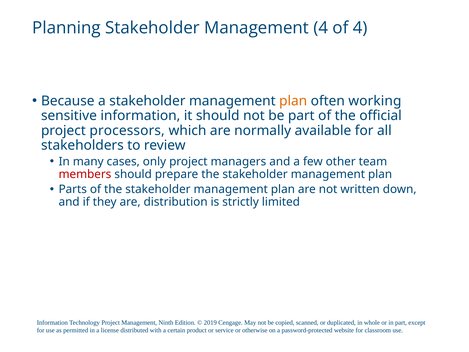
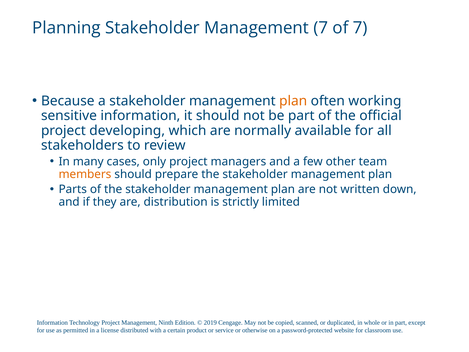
Management 4: 4 -> 7 (321, 28)
of 4: 4 -> 7 (360, 28)
processors: processors -> developing (127, 130)
members colour: red -> orange (85, 174)
